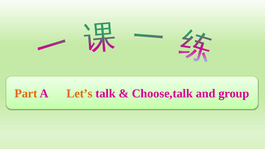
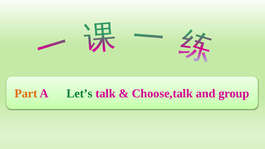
Let’s colour: orange -> green (80, 94)
